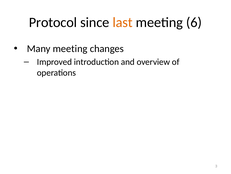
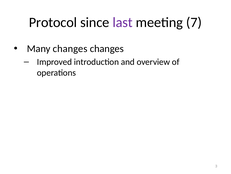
last colour: orange -> purple (123, 22)
6: 6 -> 7 (194, 22)
Many meeting: meeting -> changes (70, 48)
